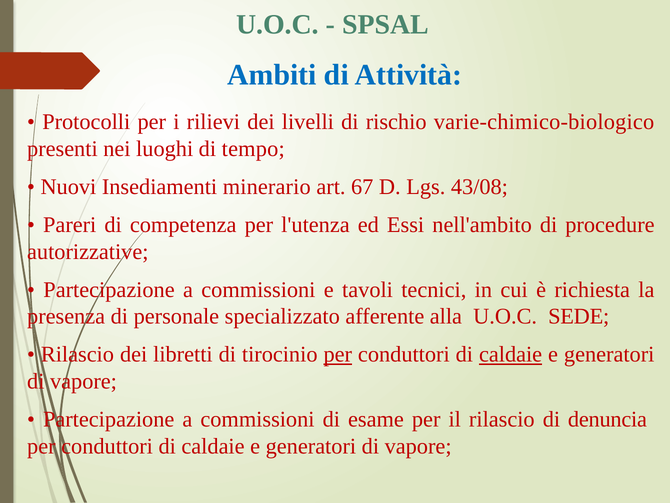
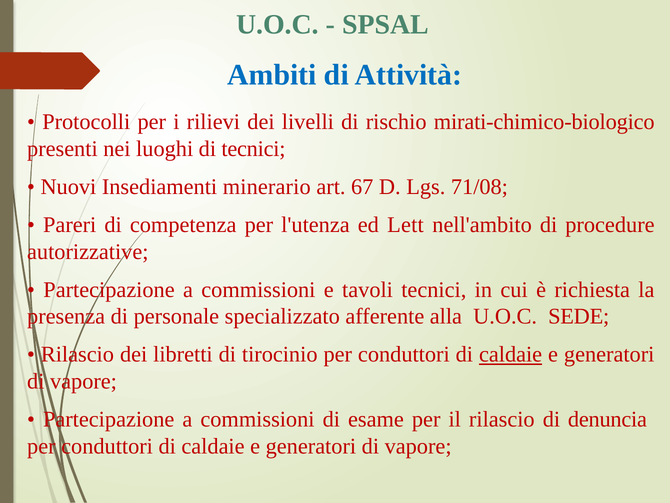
varie-chimico-biologico: varie-chimico-biologico -> mirati-chimico-biologico (544, 122)
di tempo: tempo -> tecnici (253, 149)
43/08: 43/08 -> 71/08 (479, 187)
Essi: Essi -> Lett (405, 225)
per underline: present -> none (338, 354)
